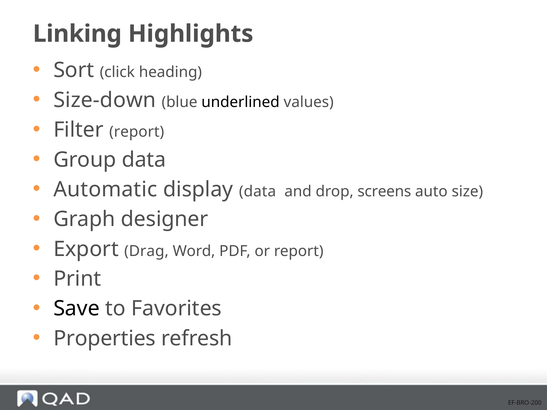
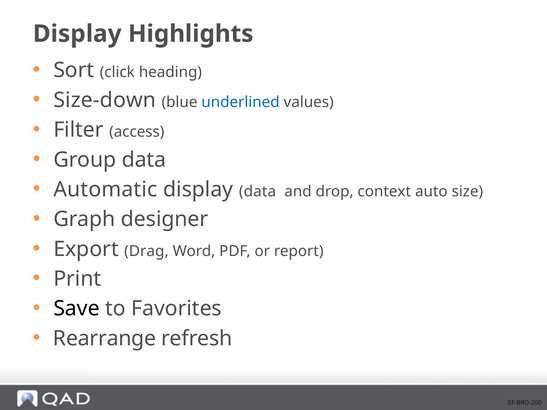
Linking: Linking -> Display (77, 34)
underlined colour: black -> blue (241, 102)
Filter report: report -> access (137, 132)
screens: screens -> context (384, 192)
Properties: Properties -> Rearrange (105, 339)
